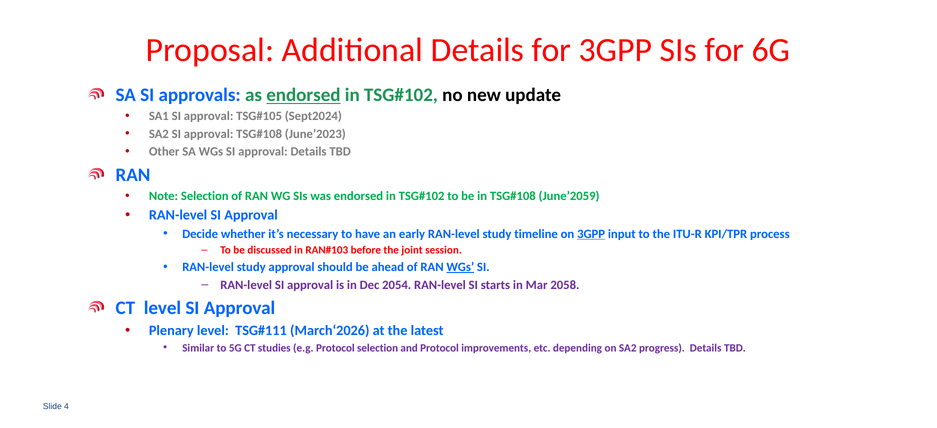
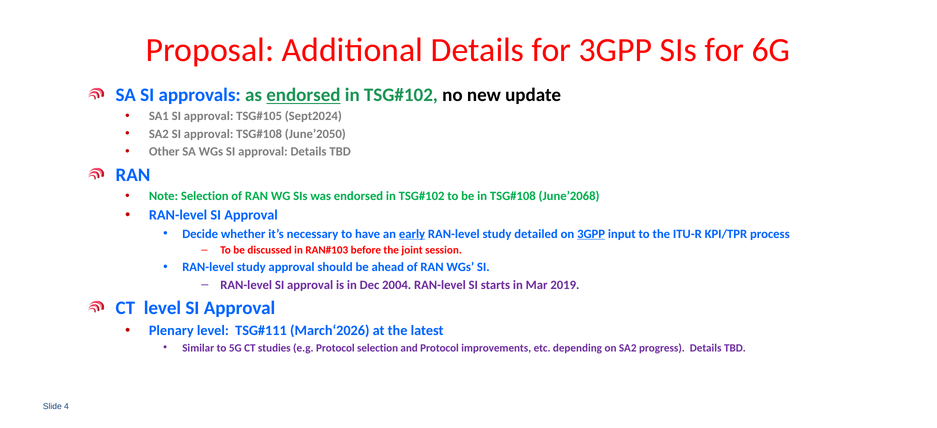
June’2023: June’2023 -> June’2050 (315, 134)
June’2059: June’2059 -> June’2068 (569, 196)
early underline: none -> present (412, 234)
timeline: timeline -> detailed (536, 234)
WGs underline: present -> none (460, 267)
2054: 2054 -> 2004 (397, 285)
2058: 2058 -> 2019 (565, 285)
